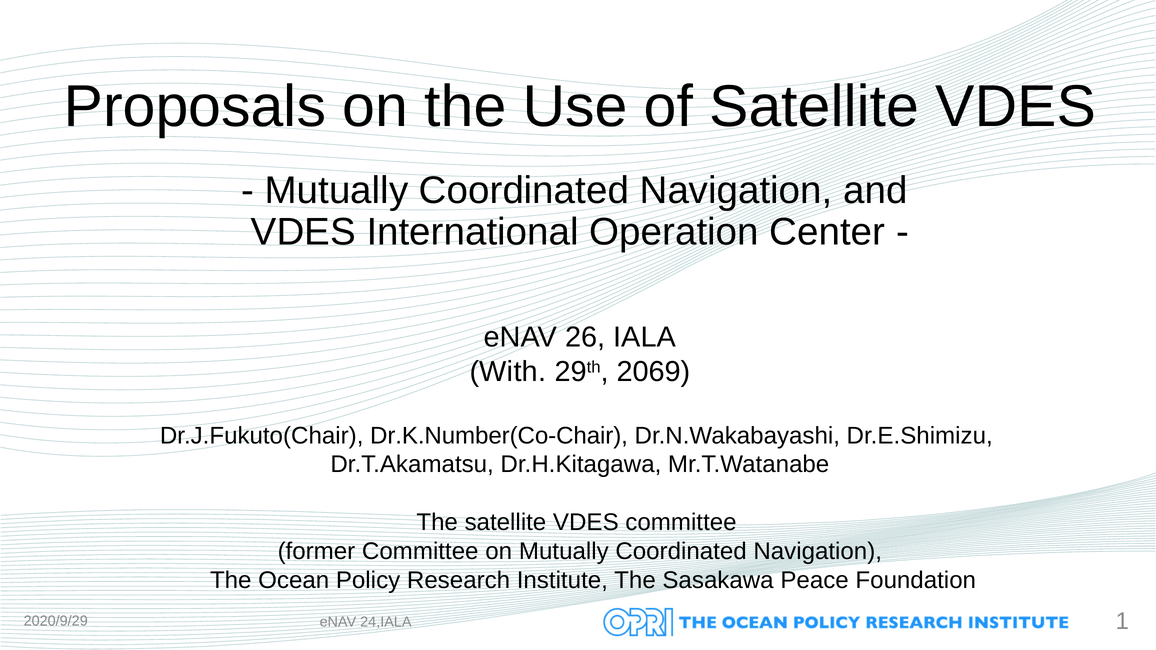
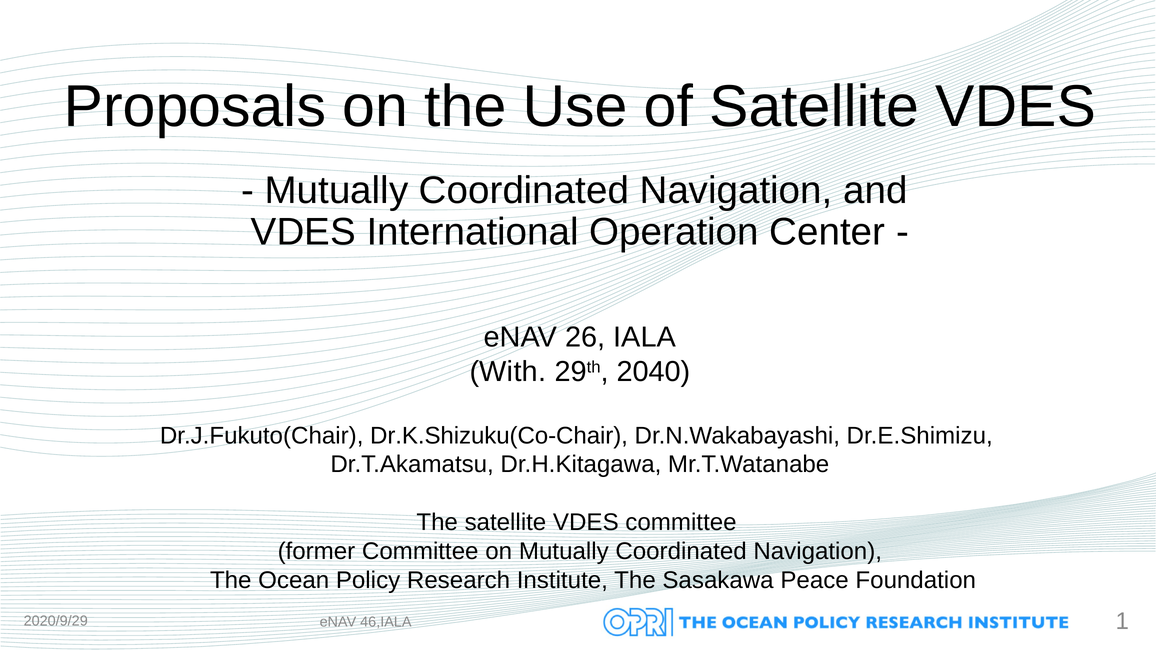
2069: 2069 -> 2040 (654, 372)
Dr.K.Number(Co-Chair: Dr.K.Number(Co-Chair -> Dr.K.Shizuku(Co-Chair (499, 436)
24,IALA: 24,IALA -> 46,IALA (386, 622)
